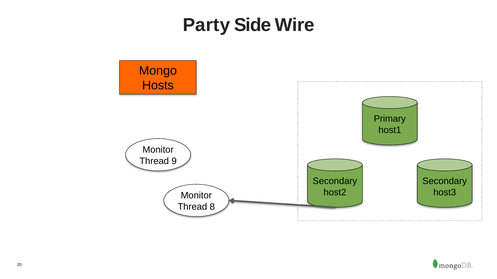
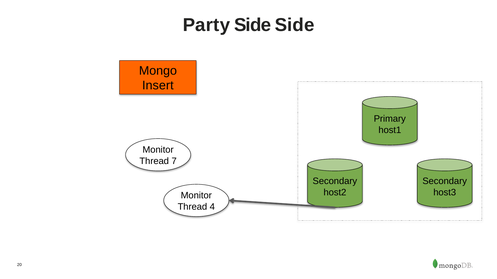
Side Wire: Wire -> Side (295, 25)
Hosts: Hosts -> Insert (158, 86)
9: 9 -> 7 (174, 161)
8: 8 -> 4 (212, 207)
